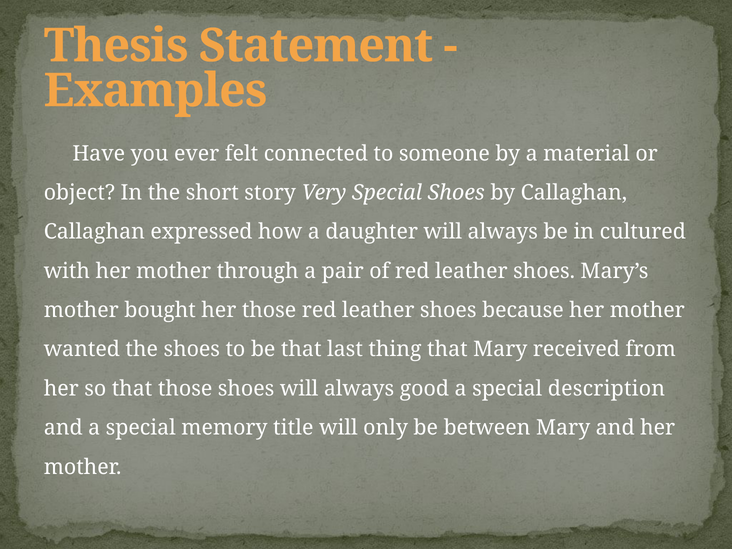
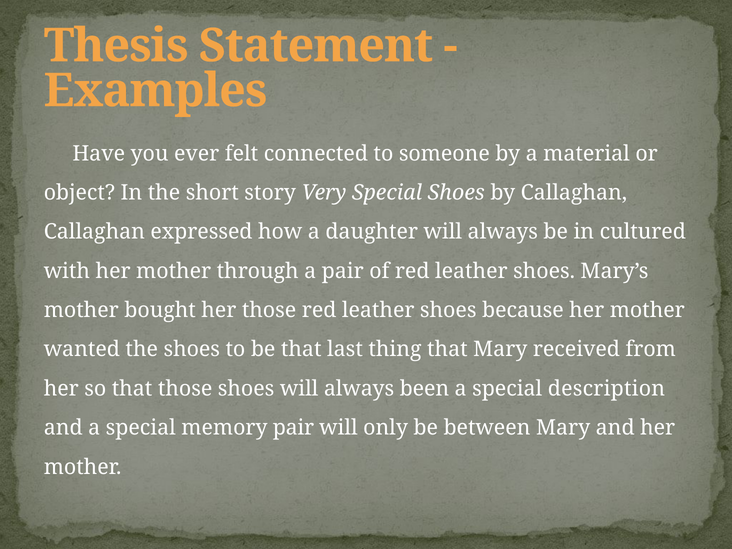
good: good -> been (424, 389)
memory title: title -> pair (293, 428)
